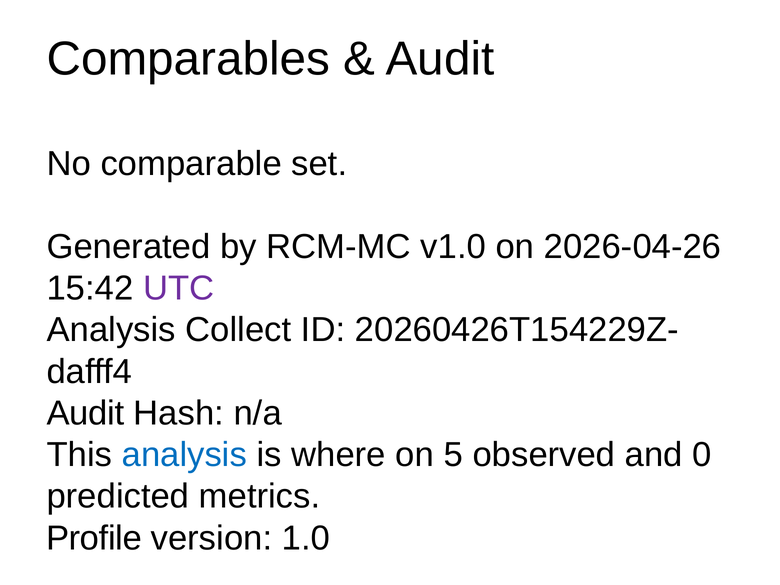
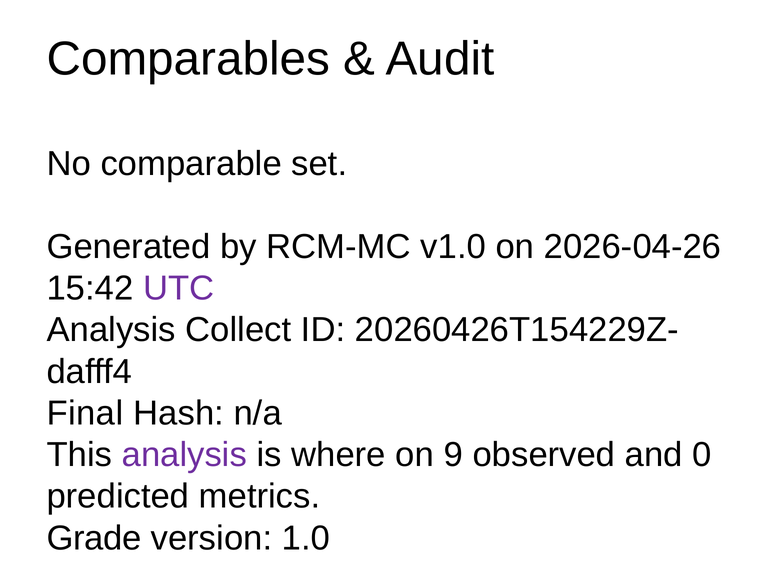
Audit: Audit -> Final (85, 413)
analysis colour: blue -> purple (184, 455)
5: 5 -> 9 (453, 455)
Profile: Profile -> Grade (94, 538)
